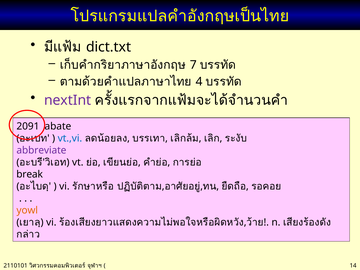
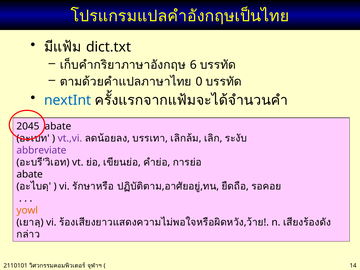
7: 7 -> 6 (193, 65)
4: 4 -> 0 (199, 82)
nextInt colour: purple -> blue (68, 100)
2091: 2091 -> 2045 (28, 126)
vt.,vi colour: blue -> purple (70, 138)
break: break -> abate (30, 174)
